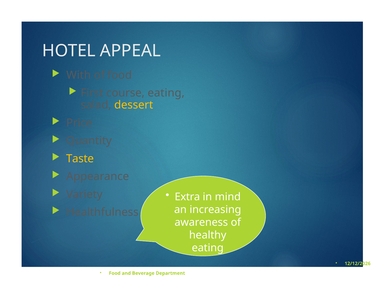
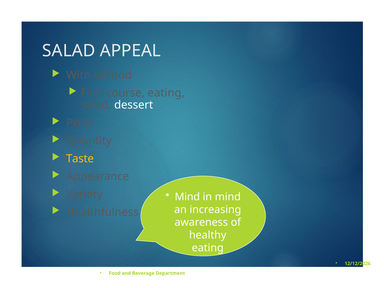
HOTEL: HOTEL -> SALAD (69, 51)
dessert colour: yellow -> white (134, 105)
Extra: Extra -> Mind (187, 197)
